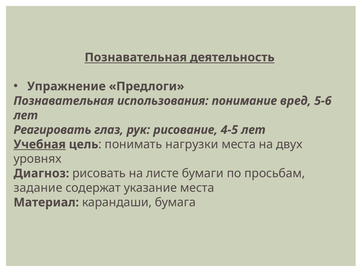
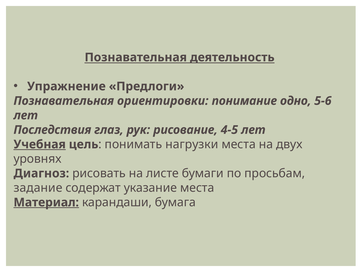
использования: использования -> ориентировки (163, 101)
вред: вред -> одно (296, 101)
Реагировать: Реагировать -> Последствия (52, 130)
Материал underline: none -> present (46, 202)
